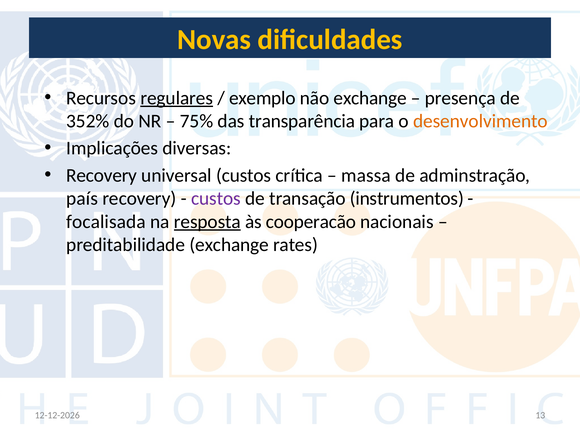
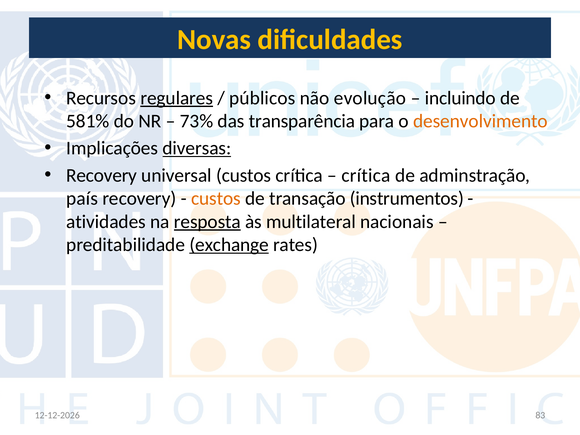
exemplo: exemplo -> públicos (262, 98)
não exchange: exchange -> evolução (370, 98)
presença: presença -> incluindo (460, 98)
352%: 352% -> 581% (88, 121)
75%: 75% -> 73% (196, 121)
diversas underline: none -> present (197, 148)
massa: massa -> crítica (366, 175)
custos colour: purple -> orange (216, 199)
focalisada: focalisada -> atividades (106, 222)
cooperacão: cooperacão -> multilateral (311, 222)
exchange underline: none -> present (229, 245)
13: 13 -> 83 (540, 415)
